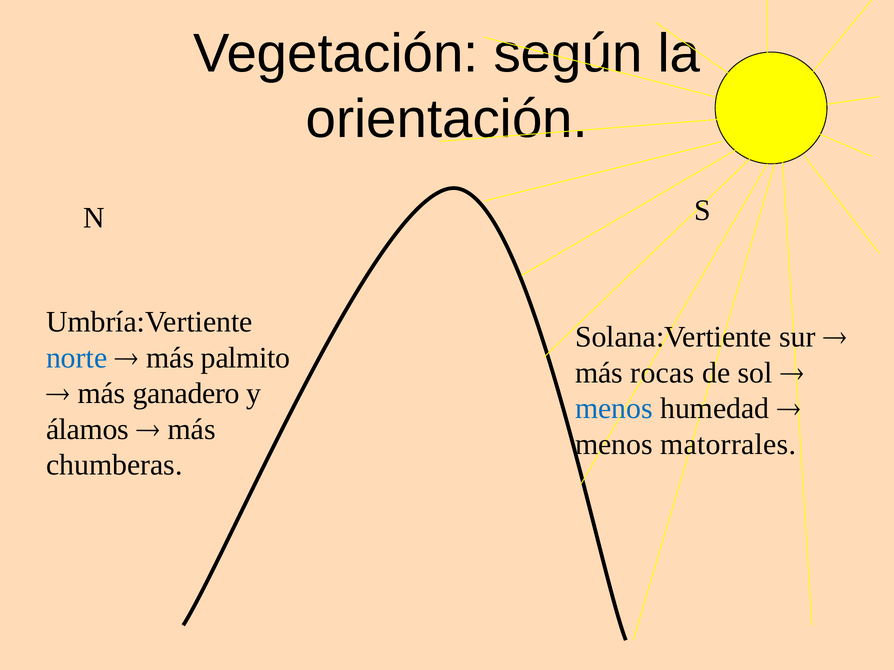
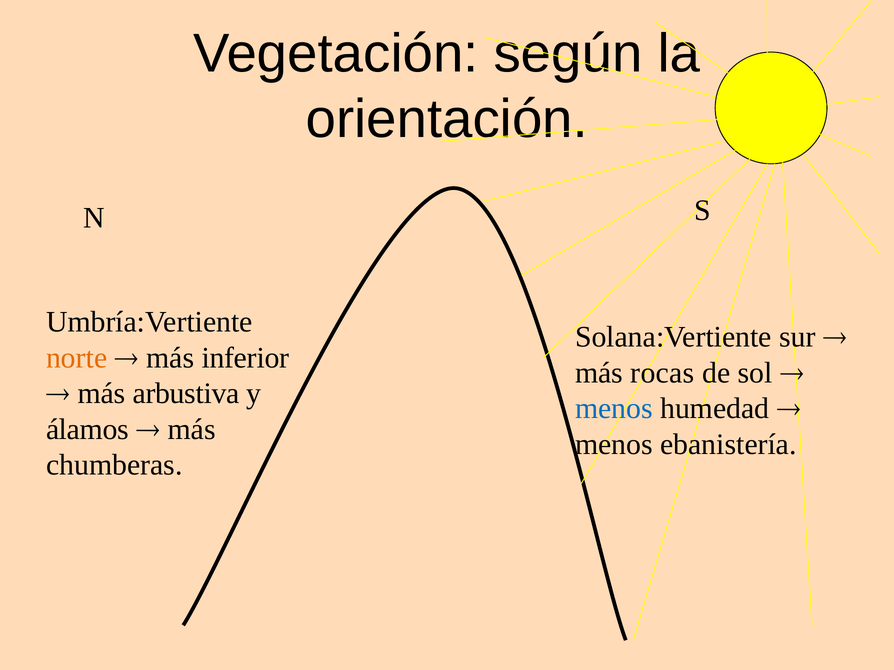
norte colour: blue -> orange (77, 358)
palmito: palmito -> inferior (245, 358)
ganadero: ganadero -> arbustiva (186, 394)
matorrales: matorrales -> ebanistería (728, 445)
